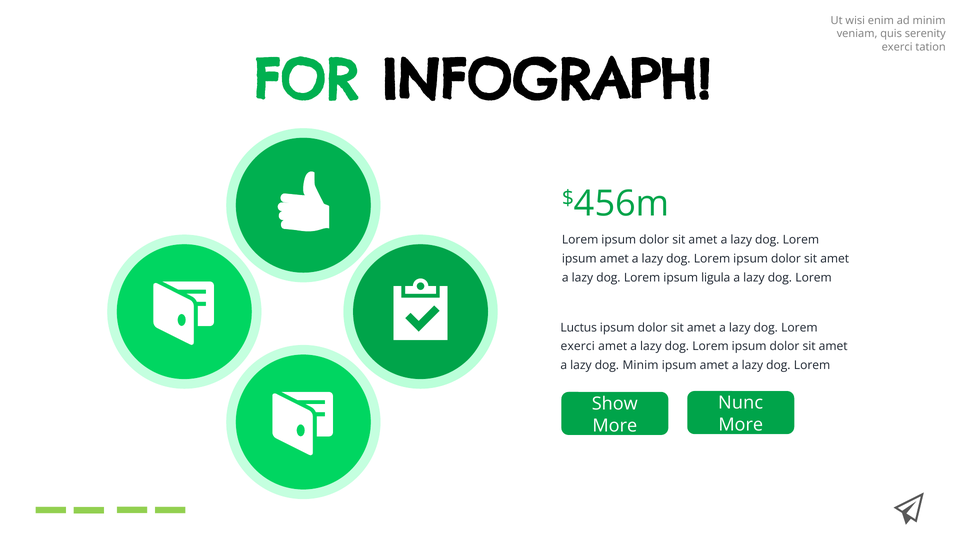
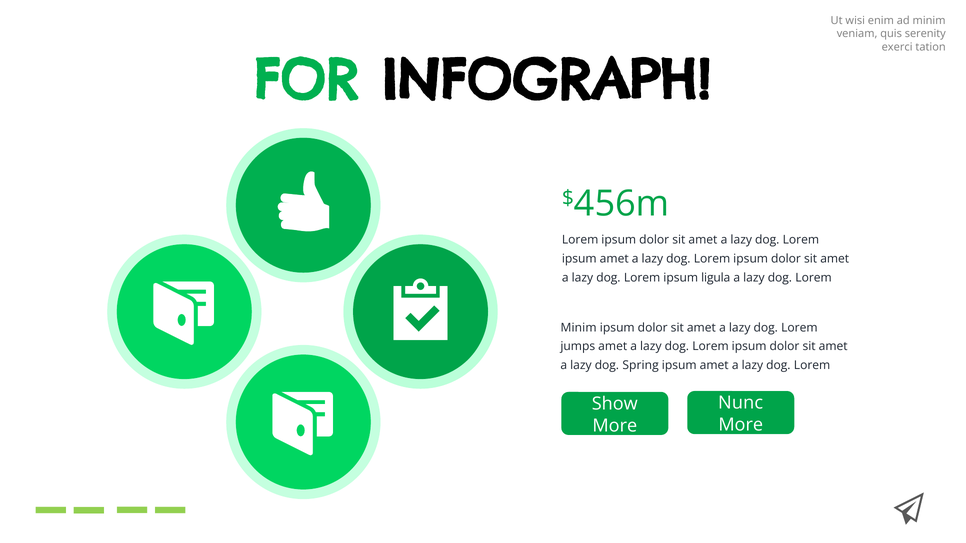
Luctus: Luctus -> Minim (579, 328)
exerci: exerci -> jumps (578, 347)
dog Minim: Minim -> Spring (641, 365)
